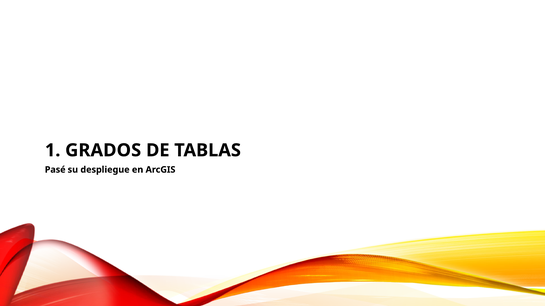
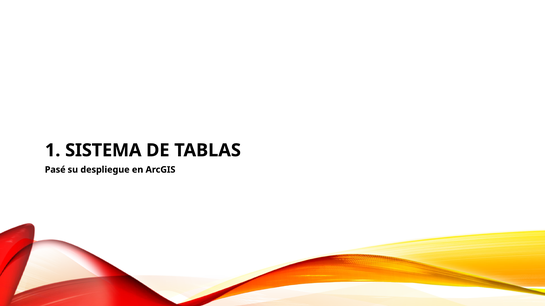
GRADOS: GRADOS -> SISTEMA (103, 151)
